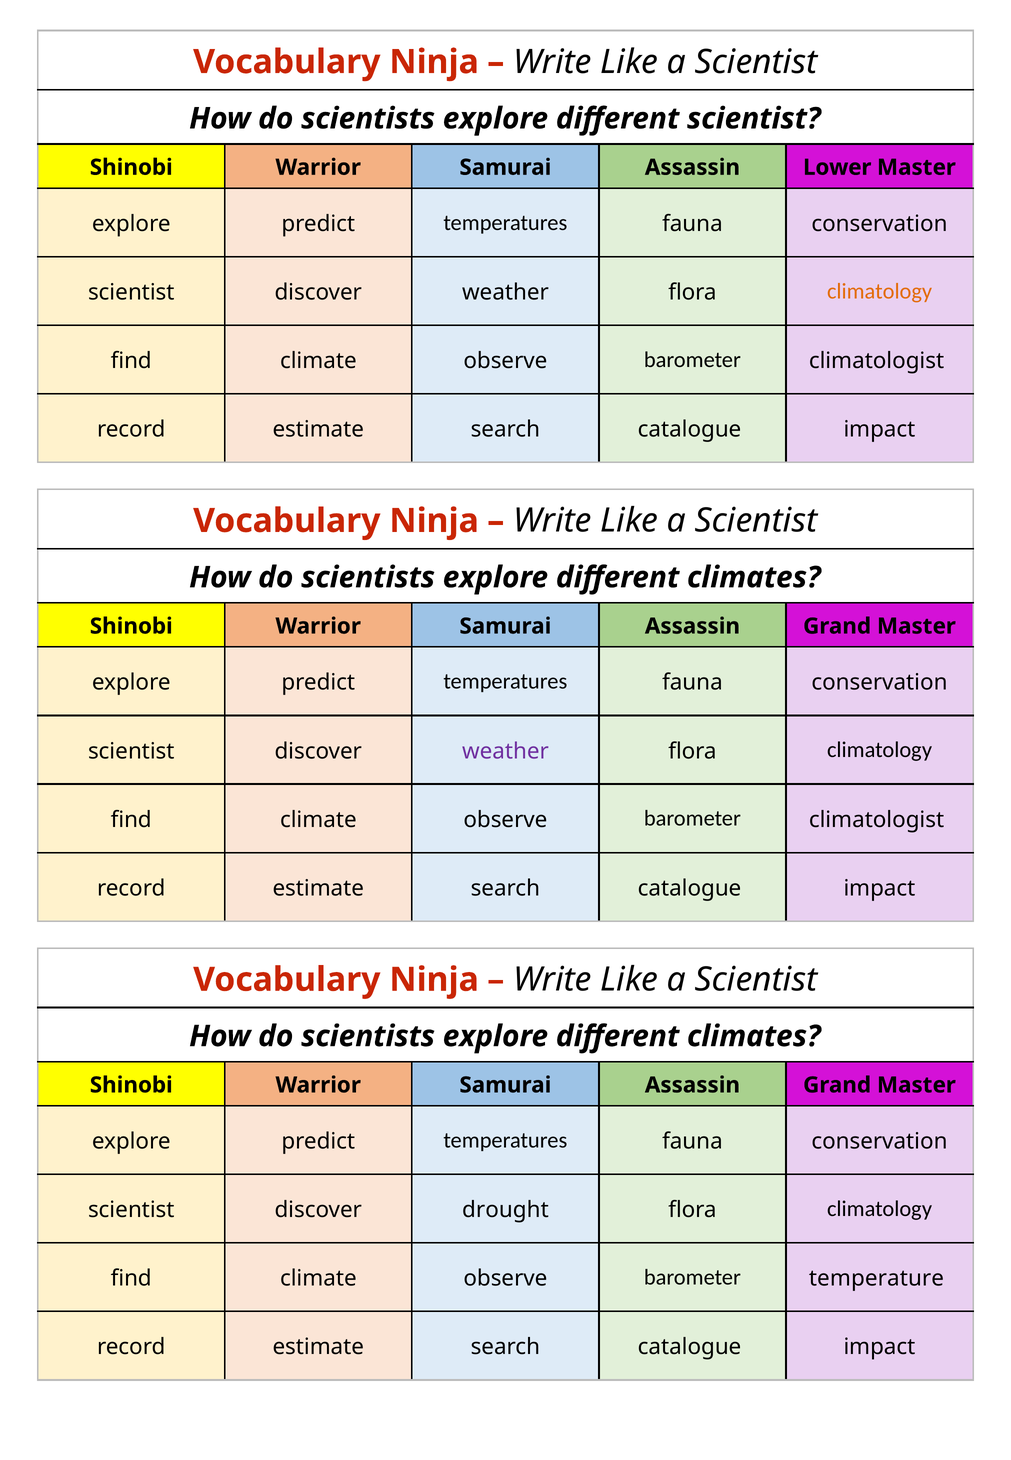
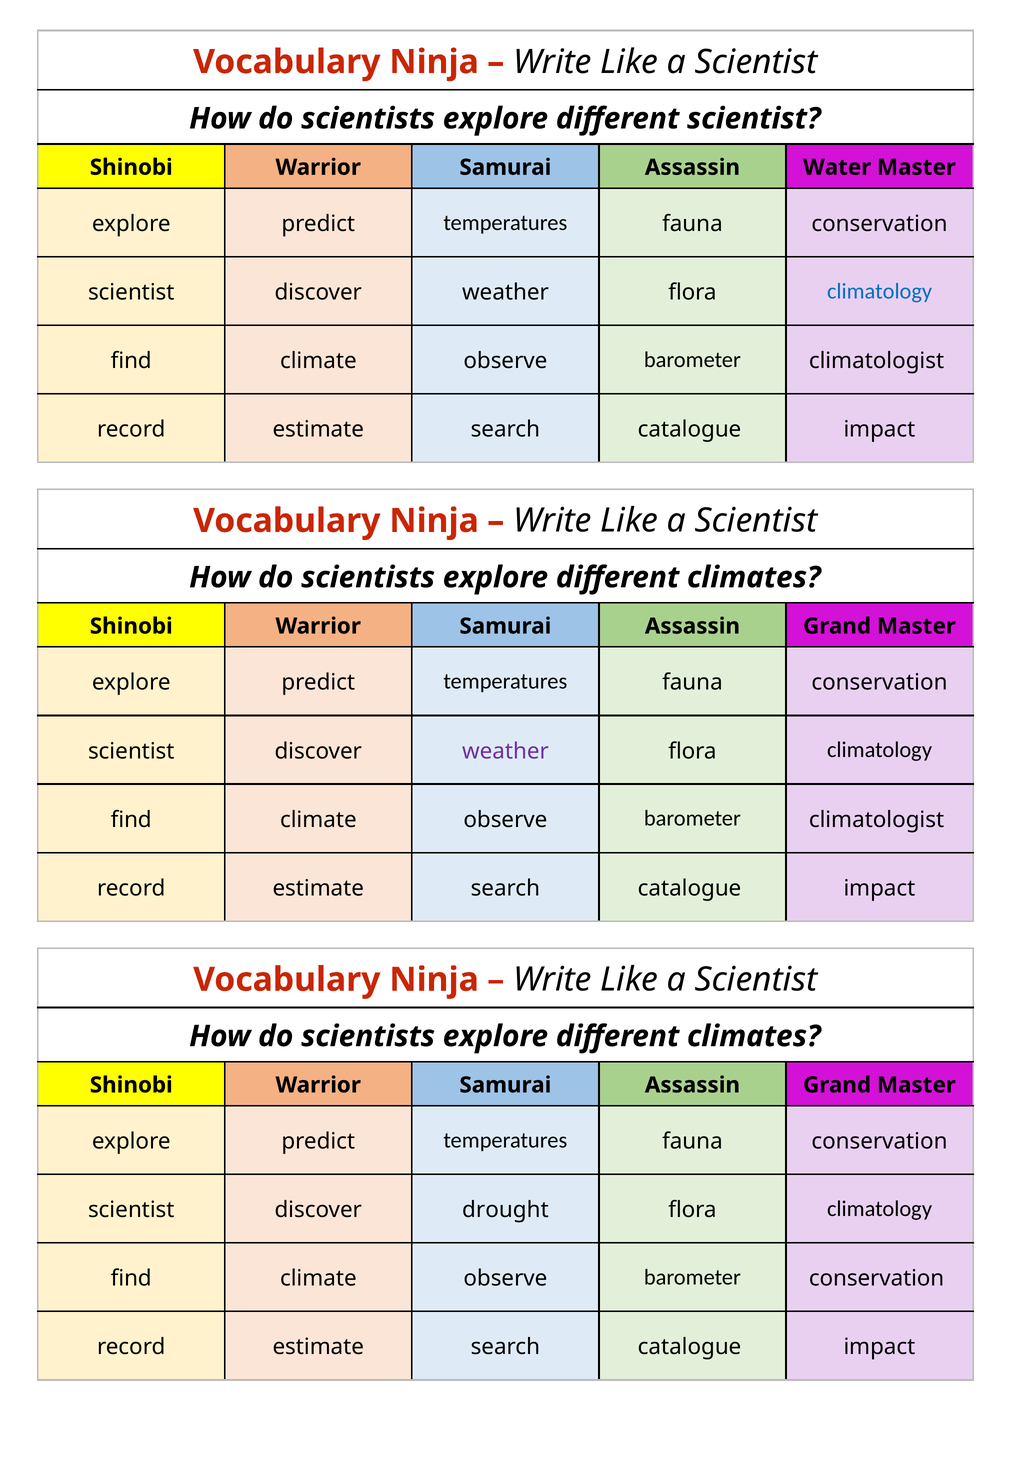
Lower: Lower -> Water (837, 167)
climatology colour: orange -> blue (880, 291)
barometer temperature: temperature -> conservation (877, 1279)
